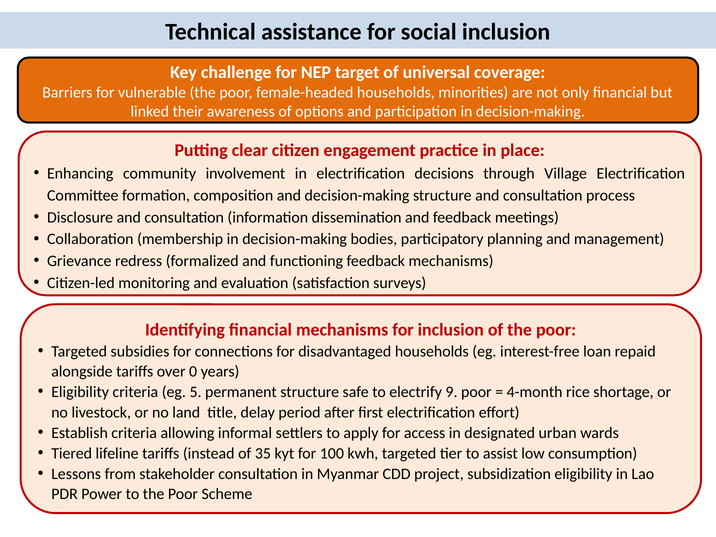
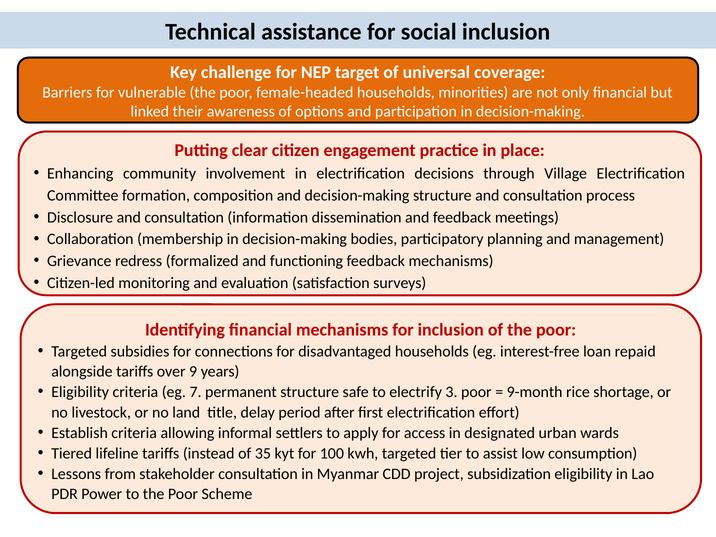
0: 0 -> 9 (193, 372)
5: 5 -> 7 (196, 392)
9: 9 -> 3 (452, 392)
4-month: 4-month -> 9-month (535, 392)
